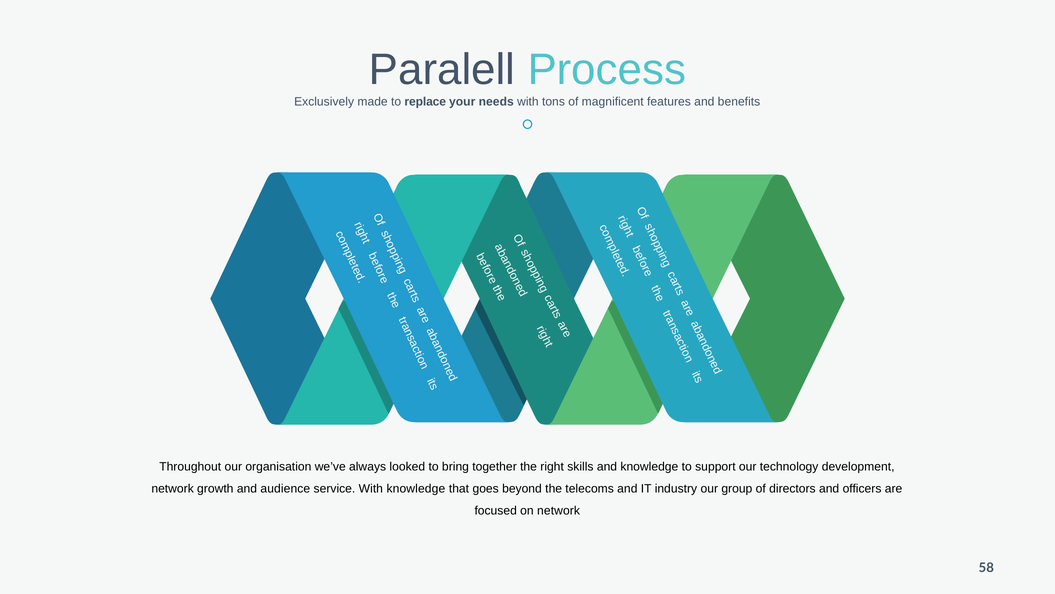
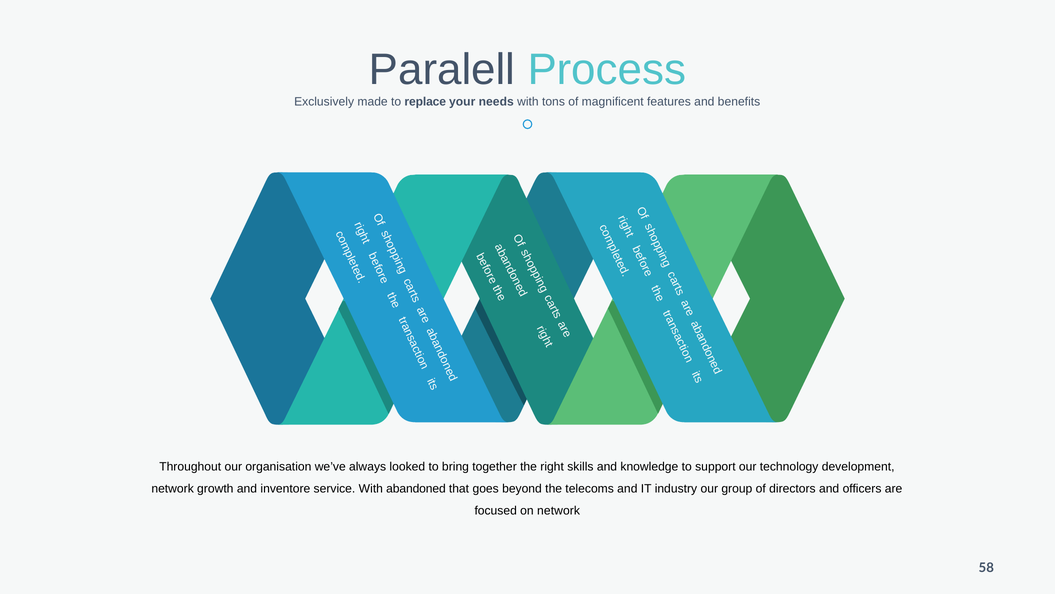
audience: audience -> inventore (285, 488)
With knowledge: knowledge -> abandoned (416, 488)
